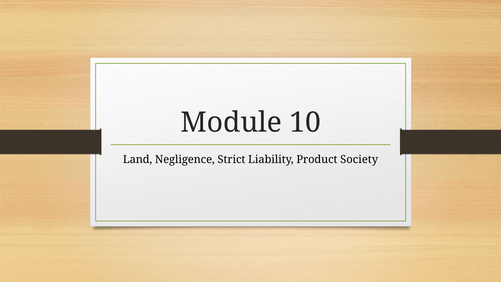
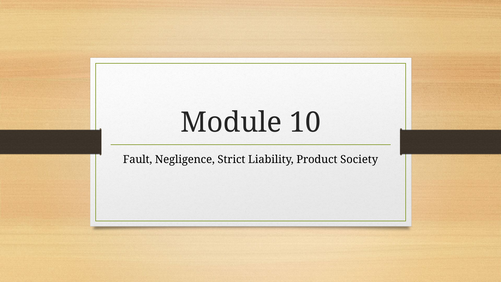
Land: Land -> Fault (138, 160)
